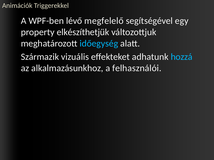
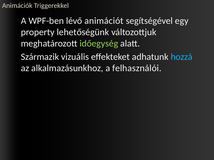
megfelelő: megfelelő -> animációt (104, 21)
elkészíthetjük: elkészíthetjük -> lehetőségünk (83, 32)
időegység colour: light blue -> light green (99, 44)
